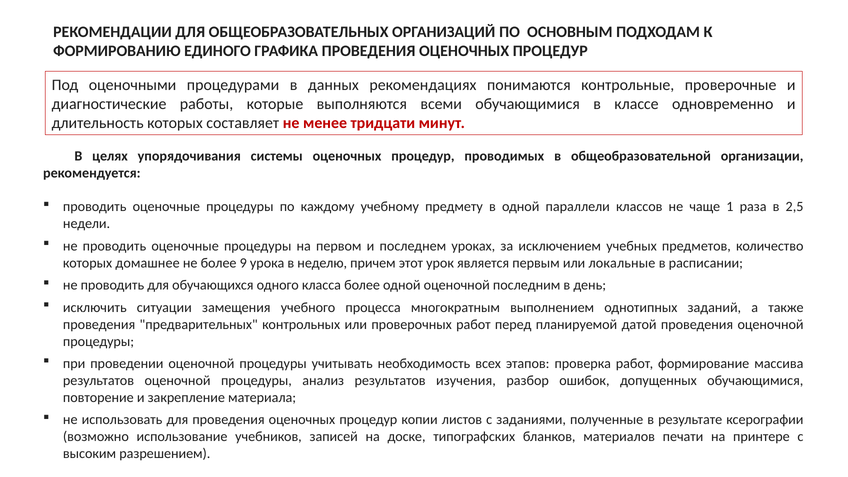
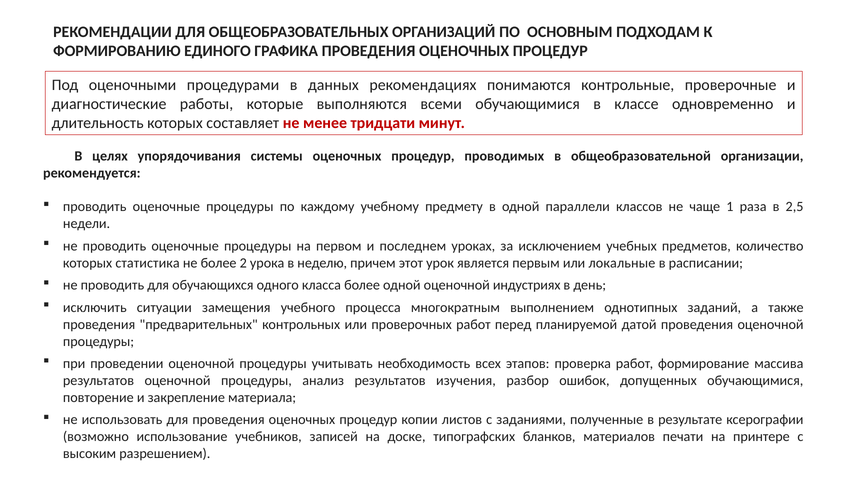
домашнее: домашнее -> статистика (148, 263)
9: 9 -> 2 (243, 263)
последним: последним -> индустриях (527, 285)
